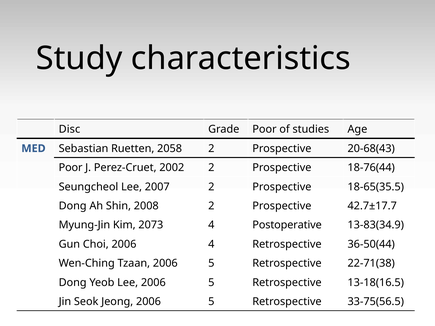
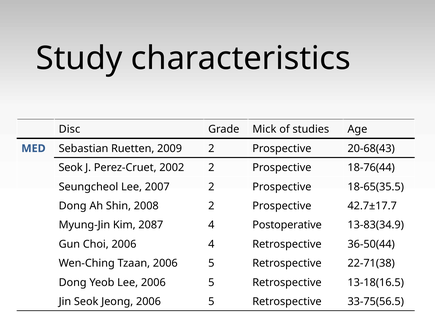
Grade Poor: Poor -> Mick (264, 129)
2058: 2058 -> 2009 (170, 149)
Poor: Poor -> Seok (71, 168)
2073: 2073 -> 2087 (151, 225)
